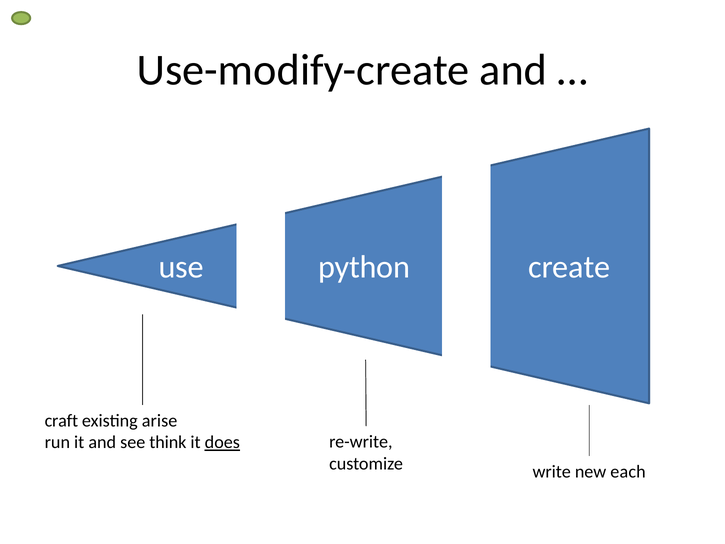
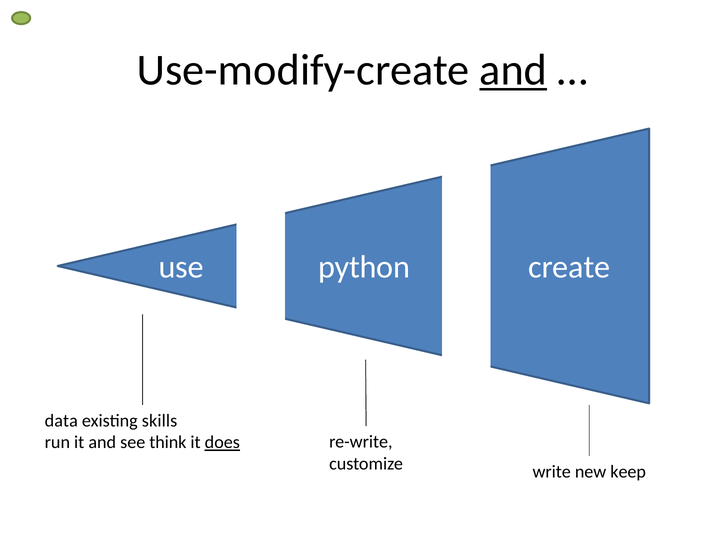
and underline: none -> present (513, 70)
craft: craft -> data (61, 420)
arise: arise -> skills (160, 420)
each: each -> keep (628, 472)
